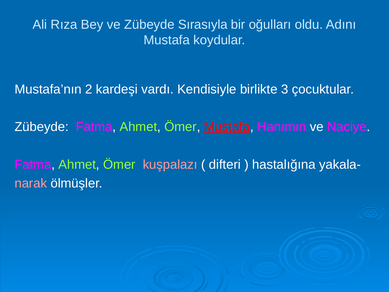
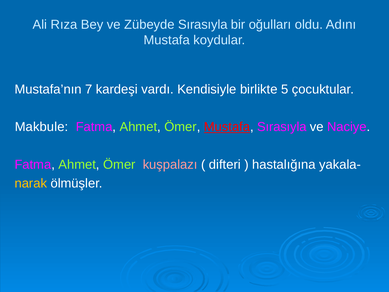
2: 2 -> 7 (89, 89)
3: 3 -> 5 (285, 89)
Zübeyde: Zübeyde -> Makbule (42, 127)
Mustafa Hanımın: Hanımın -> Sırasıyla (282, 127)
narak colour: pink -> yellow (31, 183)
